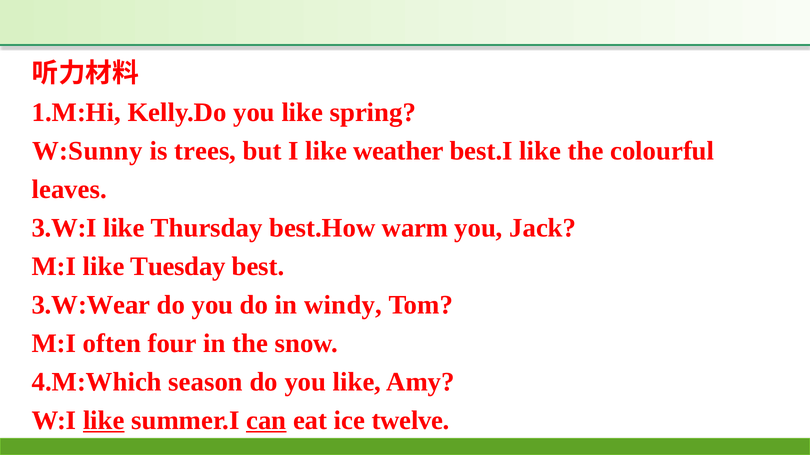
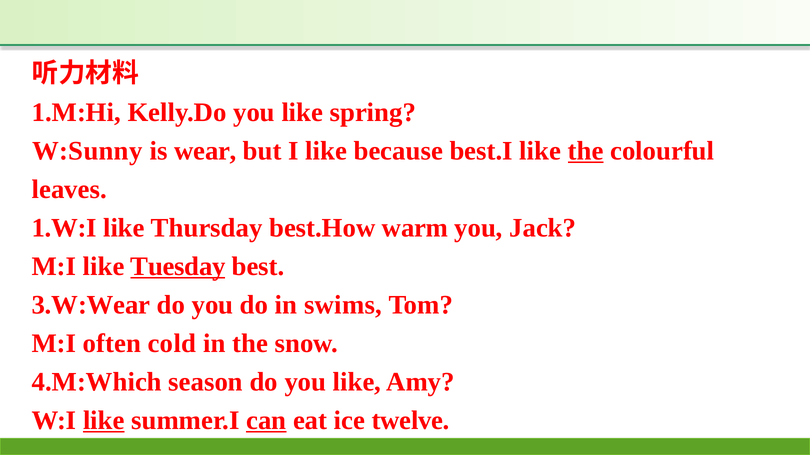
trees: trees -> wear (205, 151)
weather: weather -> because (398, 151)
the underline: none -> present (586, 151)
3.W:I: 3.W:I -> 1.W:I (64, 228)
Tuesday underline: none -> present (178, 267)
windy: windy -> swims (343, 305)
four: four -> cold (172, 344)
